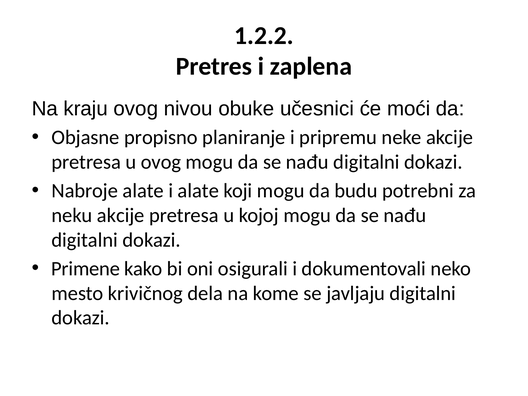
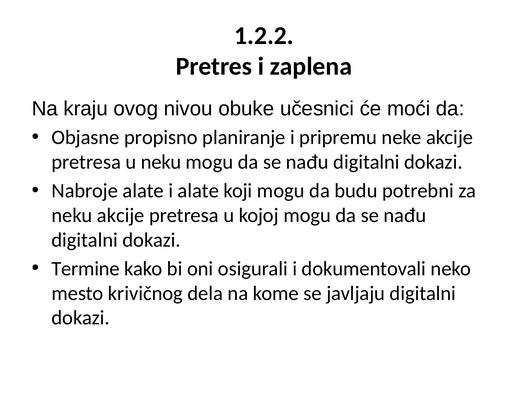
u ovog: ovog -> neku (161, 162)
Primene: Primene -> Termine (86, 269)
